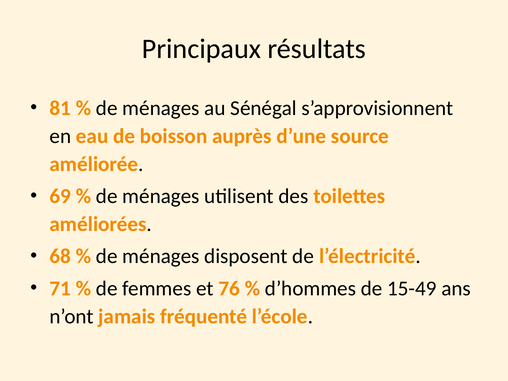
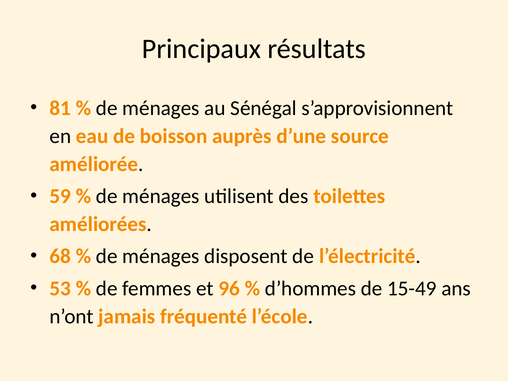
69: 69 -> 59 (60, 196)
71: 71 -> 53 (60, 289)
76: 76 -> 96 (229, 289)
